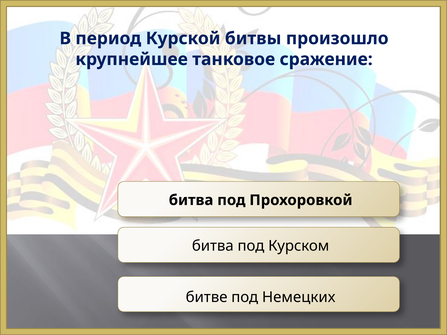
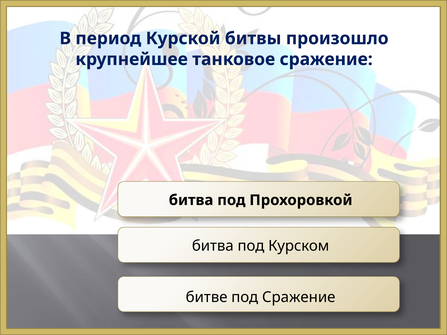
под Немецких: Немецких -> Сражение (299, 298)
